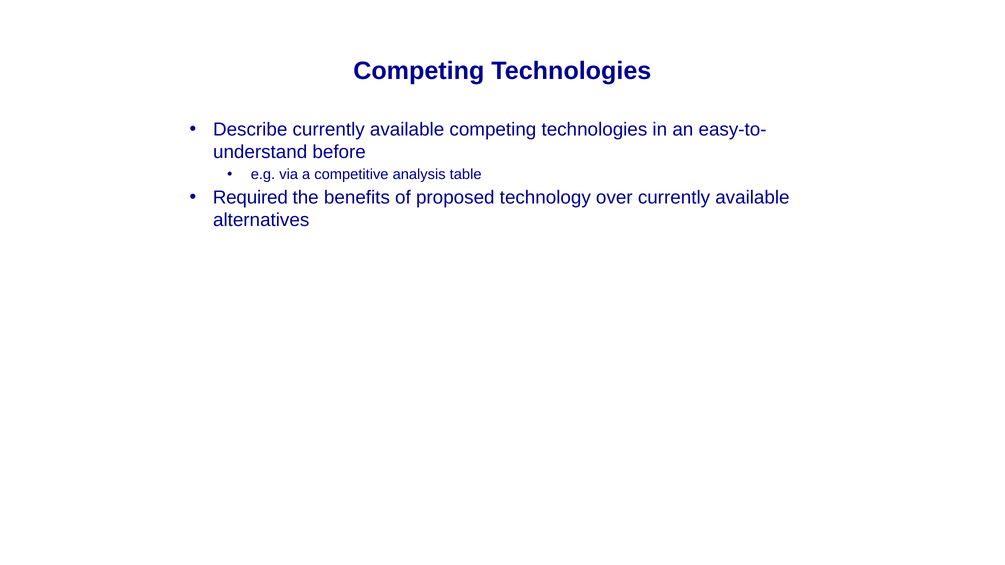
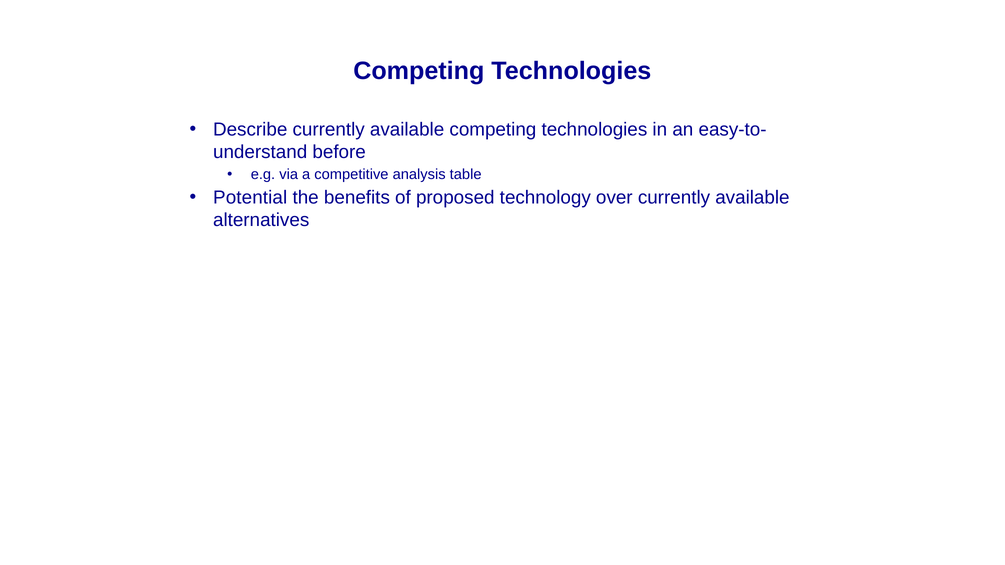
Required: Required -> Potential (250, 198)
